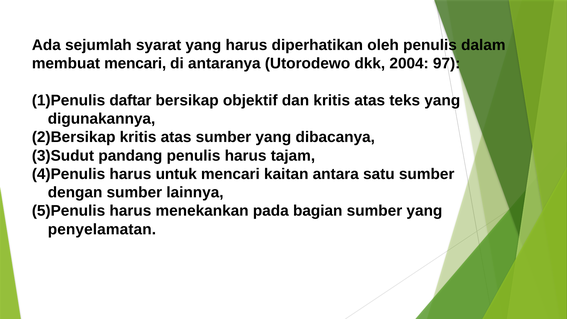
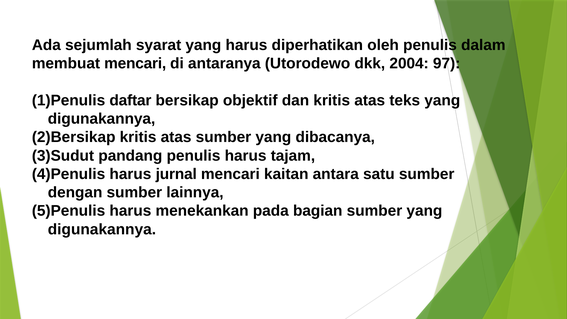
untuk: untuk -> jurnal (176, 174)
penyelamatan: penyelamatan -> digunakannya (102, 229)
